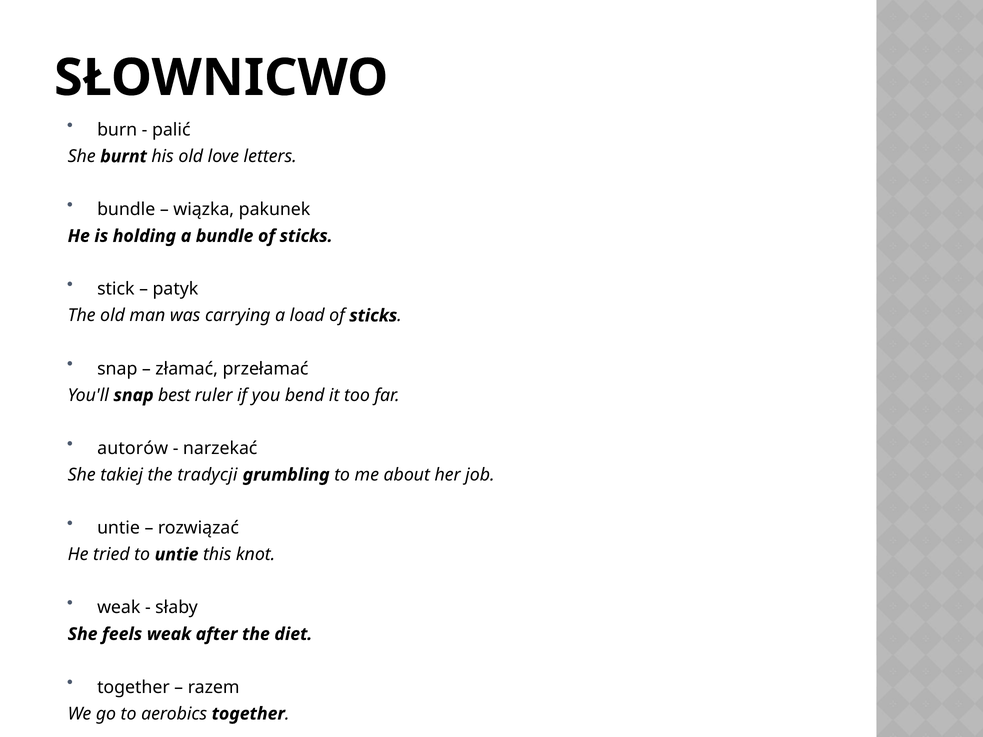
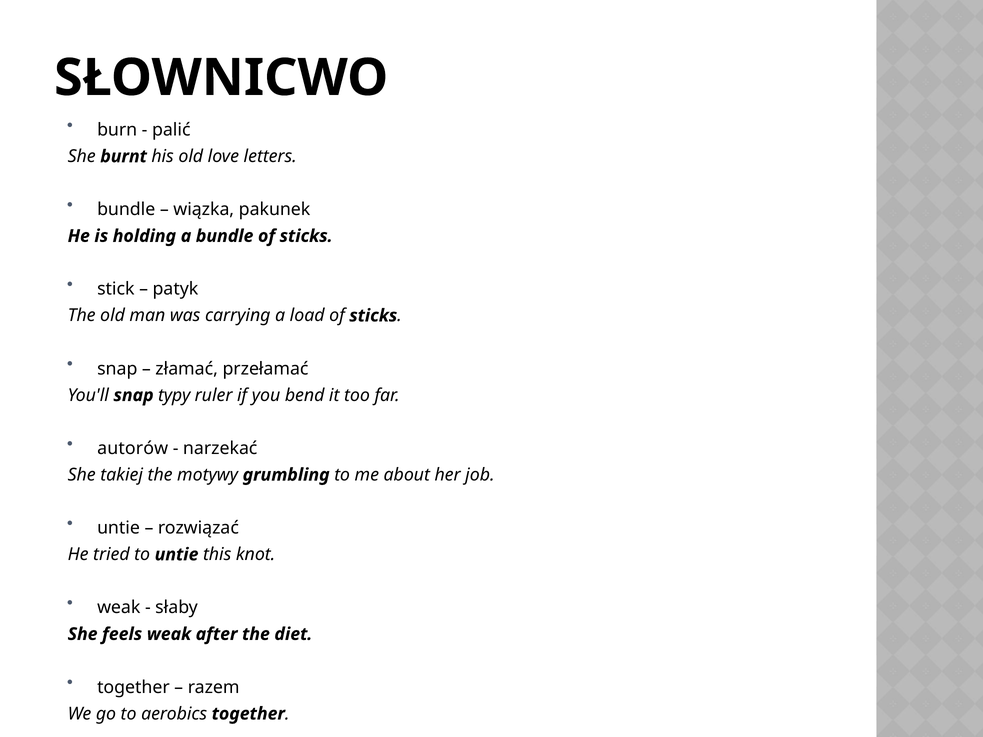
best: best -> typy (174, 395)
tradycji: tradycji -> motywy (208, 475)
